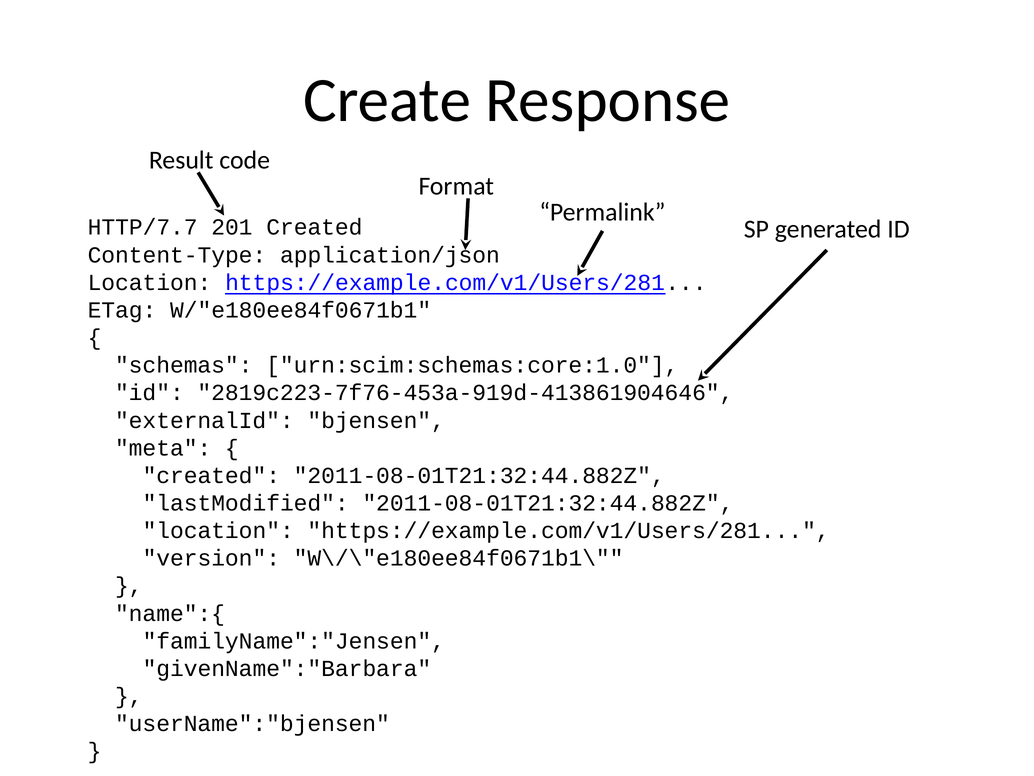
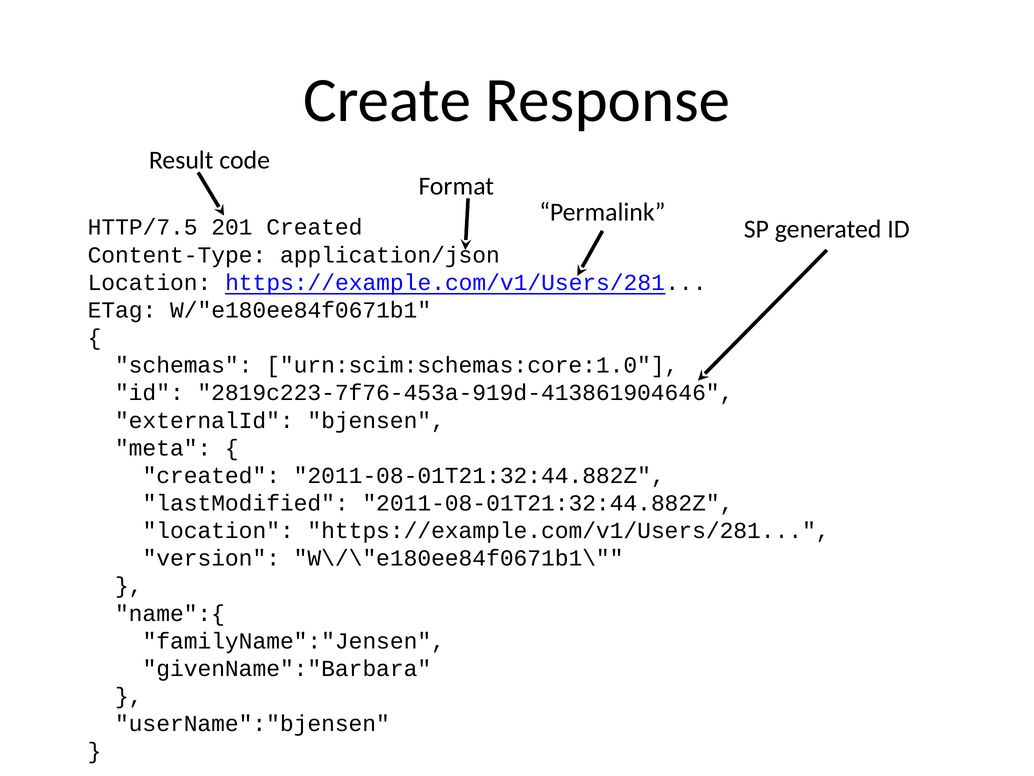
HTTP/7.7: HTTP/7.7 -> HTTP/7.5 (143, 227)
